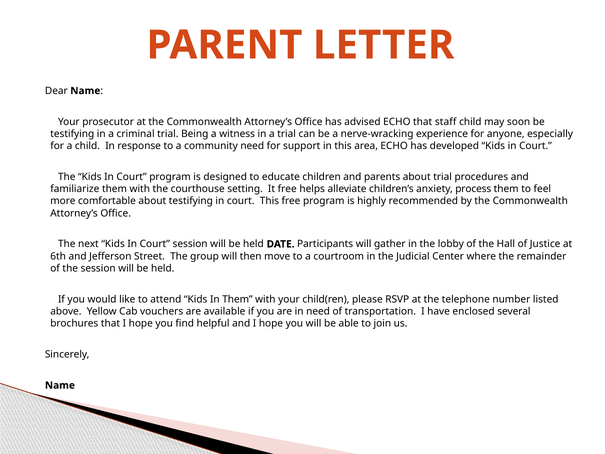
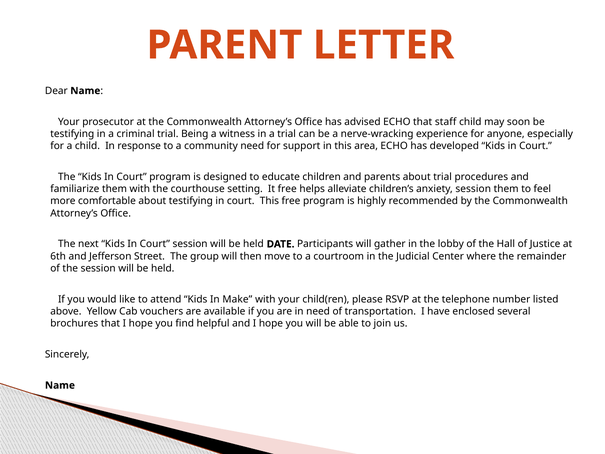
anxiety process: process -> session (473, 189)
In Them: Them -> Make (237, 299)
